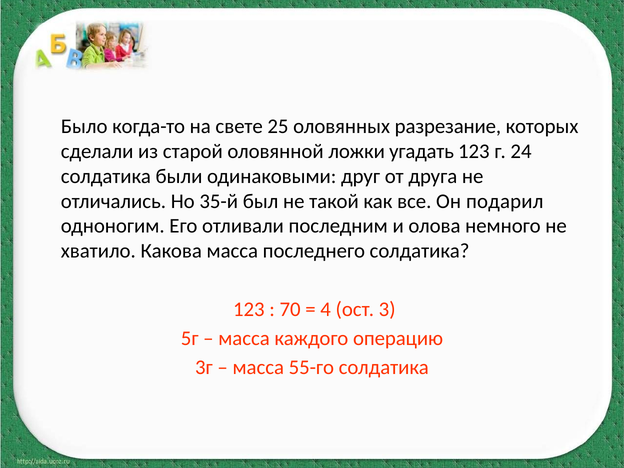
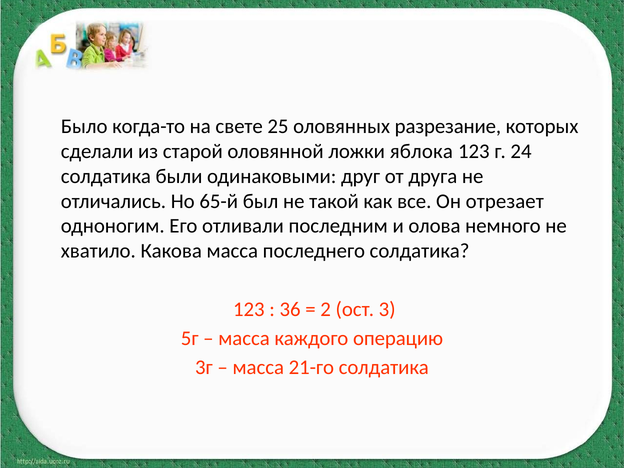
угадать: угадать -> яблока (421, 151)
35-й: 35-й -> 65-й (219, 201)
подарил: подарил -> отрезает (505, 201)
70: 70 -> 36 (290, 309)
4: 4 -> 2 (326, 309)
55-го: 55-го -> 21-го (311, 368)
